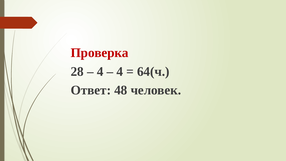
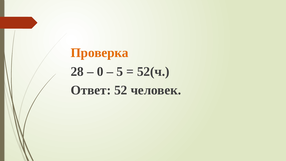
Проверка colour: red -> orange (100, 53)
4: 4 -> 0 (100, 71)
4: 4 -> 5 (120, 71)
64(ч: 64(ч -> 52(ч (153, 71)
48: 48 -> 52 (121, 90)
